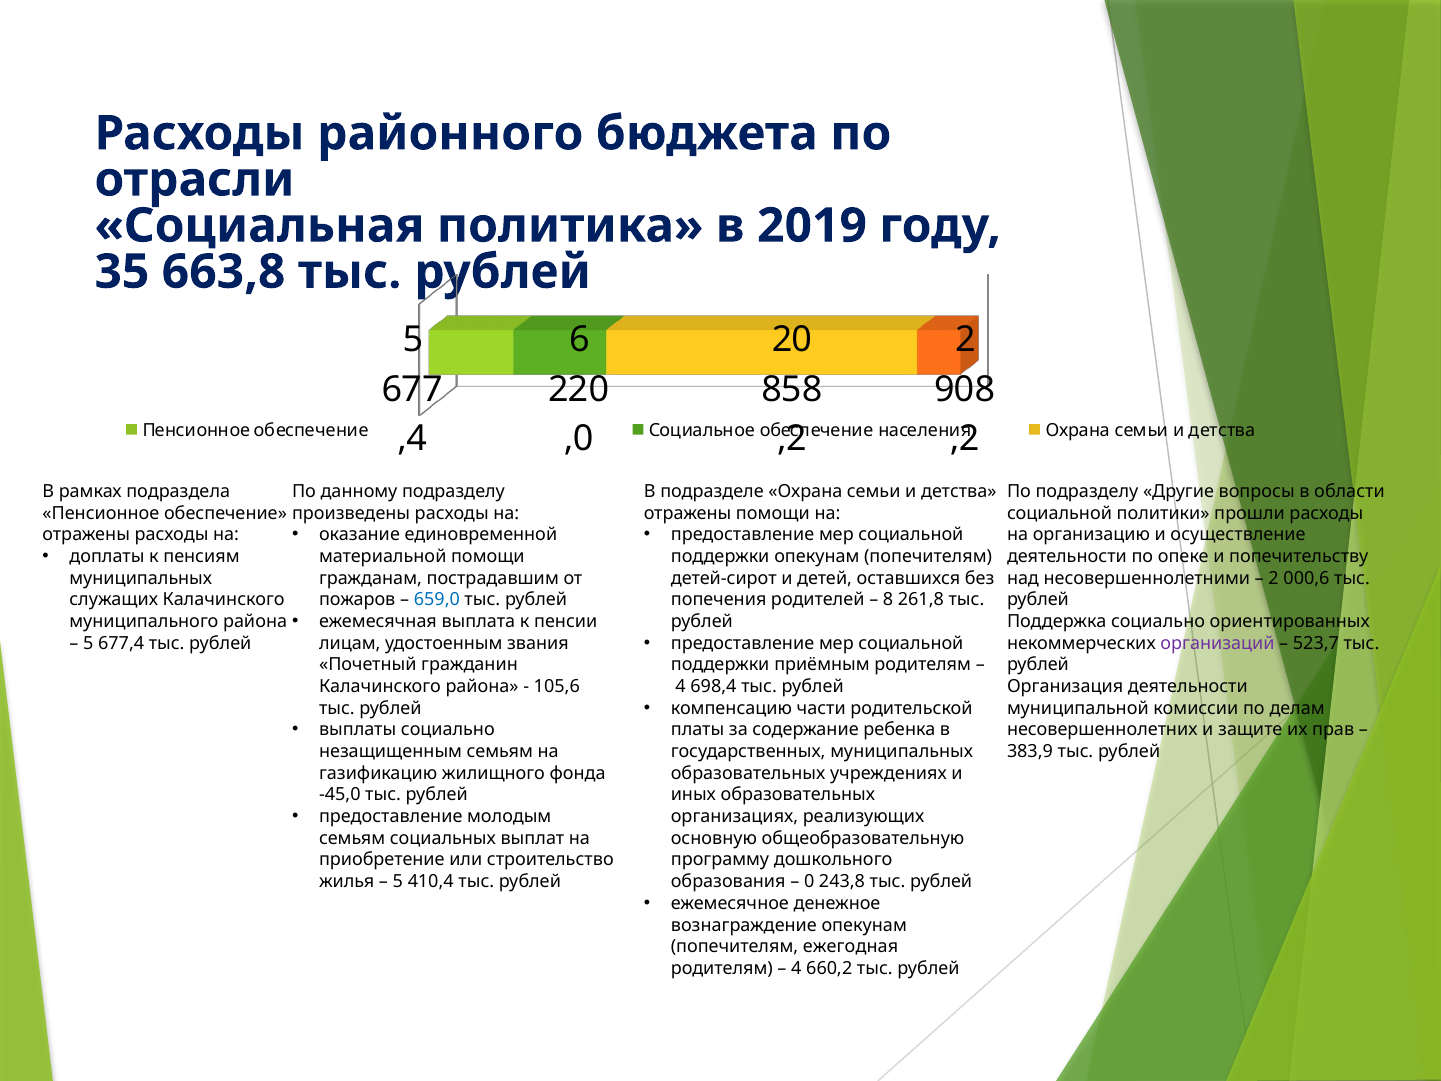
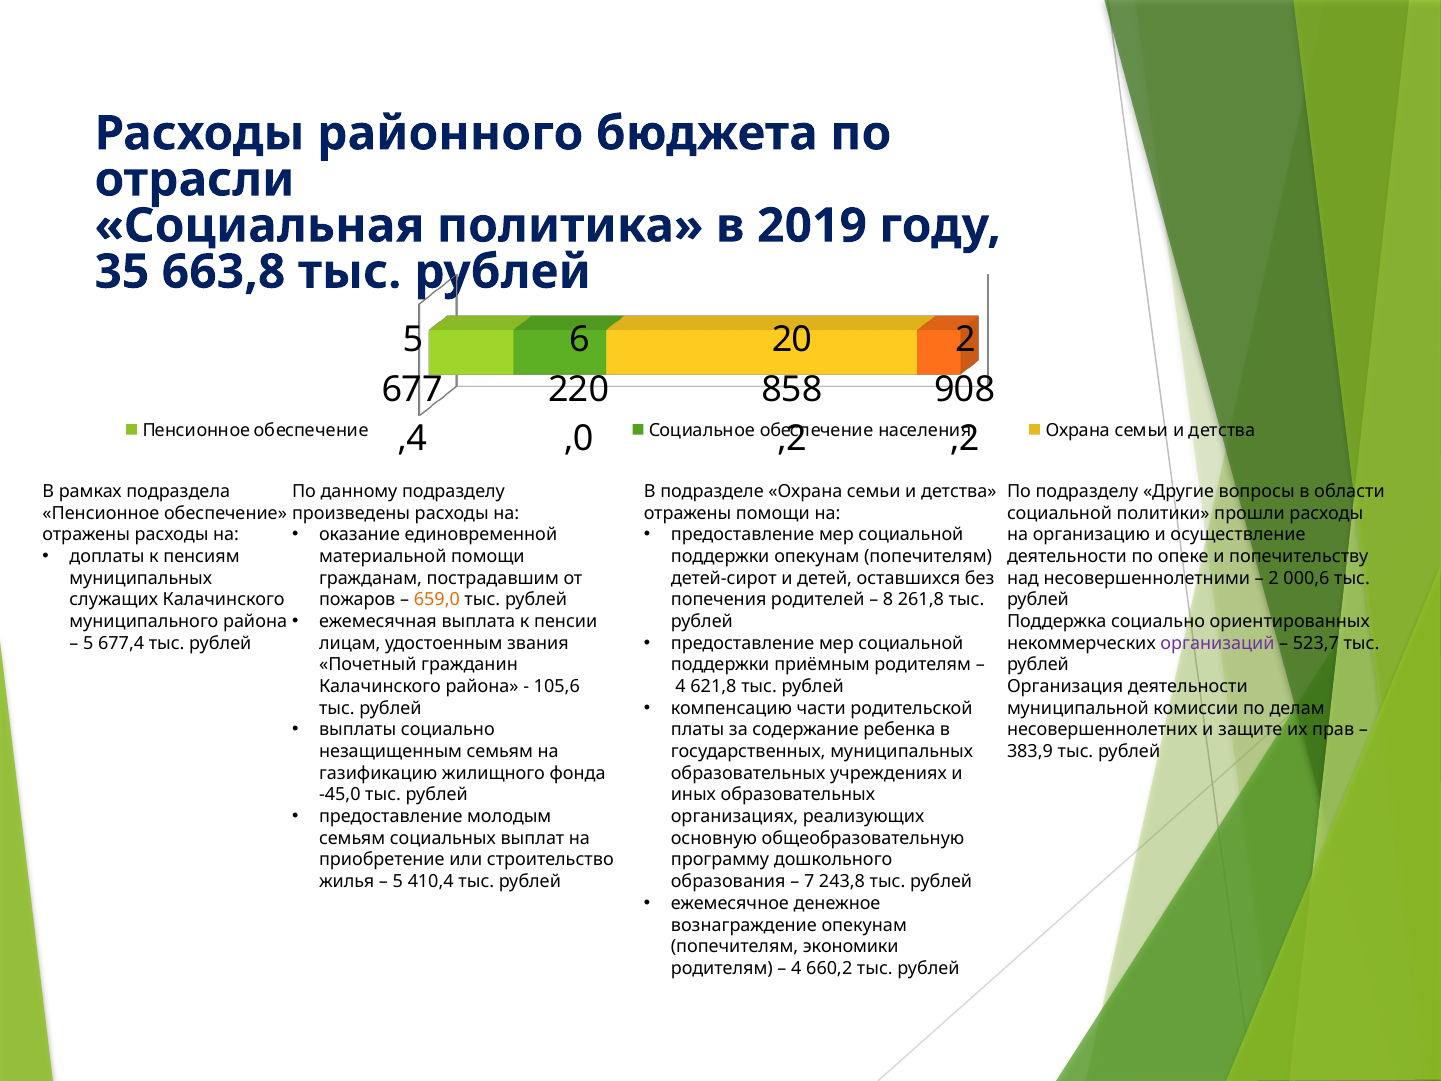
659,0 colour: blue -> orange (437, 600)
698,4: 698,4 -> 621,8 (713, 686)
0: 0 -> 7 (809, 882)
ежегодная: ежегодная -> экономики (851, 947)
